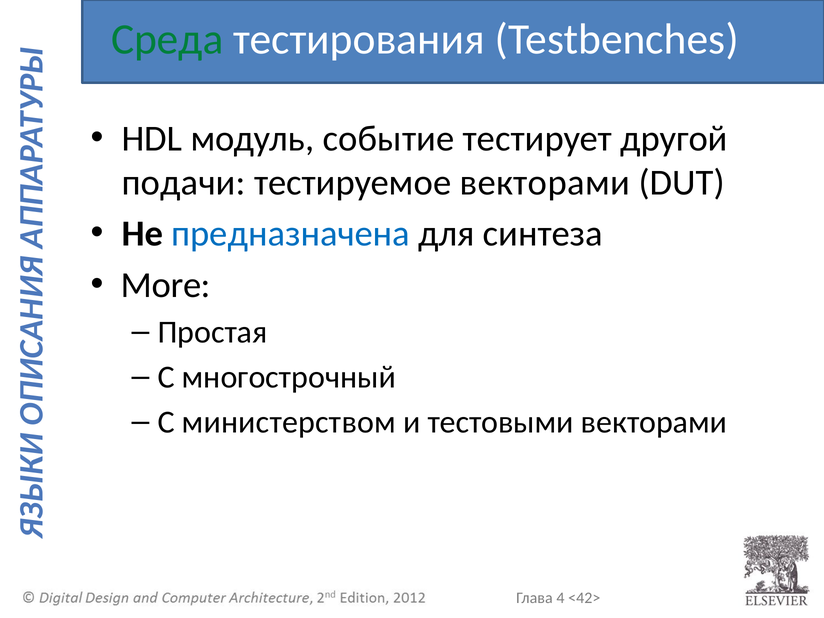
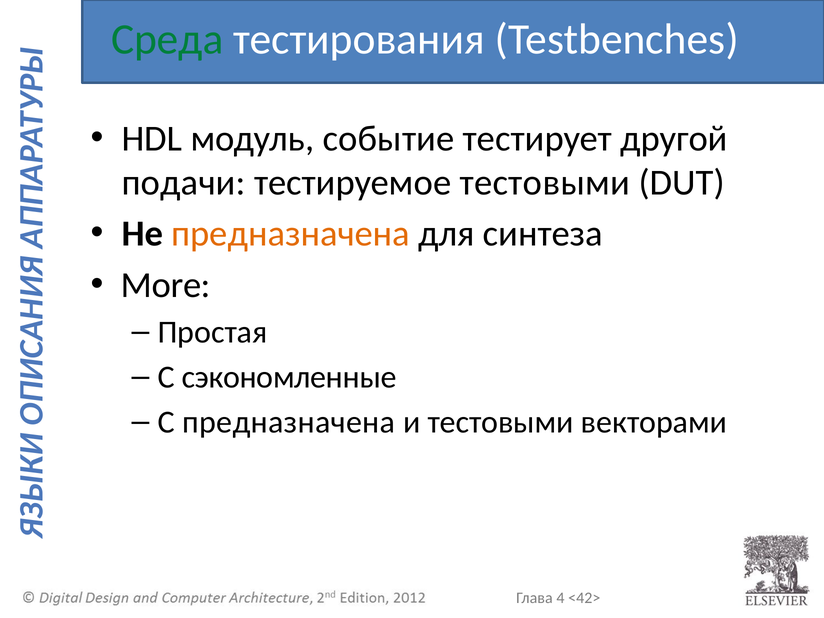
тестируемое векторами: векторами -> тестовыми (545, 182)
предназначена colour: blue -> orange (291, 234)
многострочный: многострочный -> сэкономленные (289, 377)
С министерством: министерством -> предназначена (289, 422)
